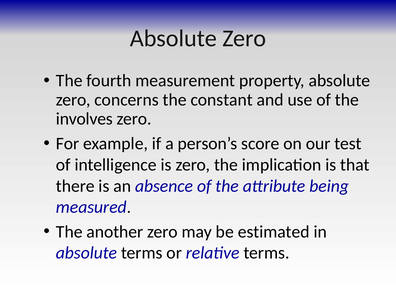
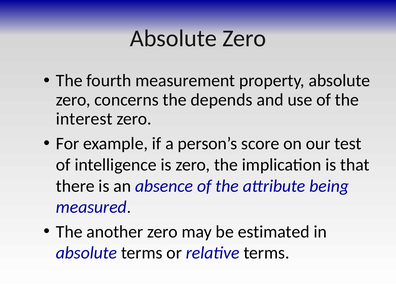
constant: constant -> depends (222, 100)
involves: involves -> interest (84, 119)
